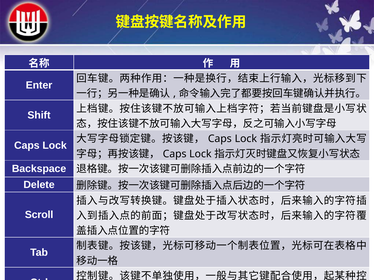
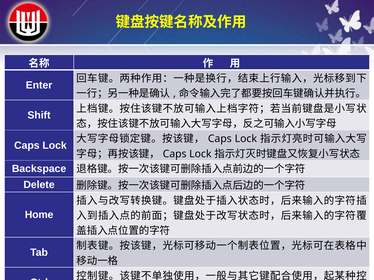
Scroll: Scroll -> Home (39, 215)
